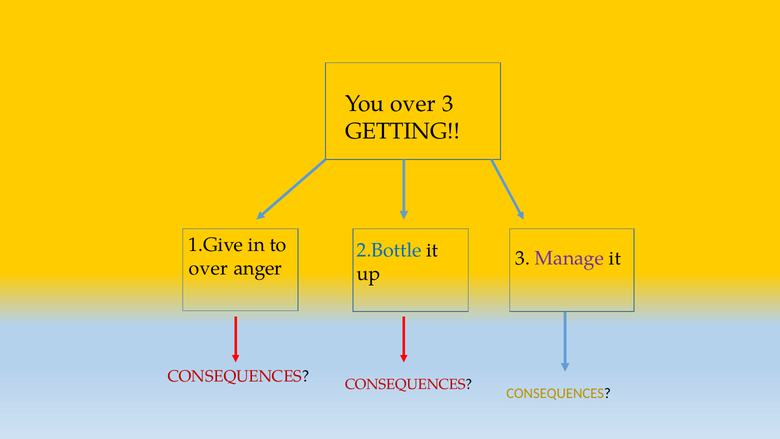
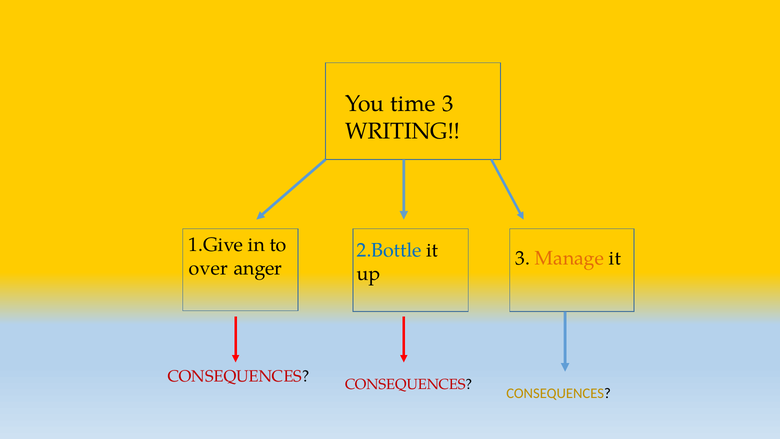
You over: over -> time (413, 104)
GETTING: GETTING -> WRITING (403, 131)
Manage colour: purple -> orange (570, 258)
